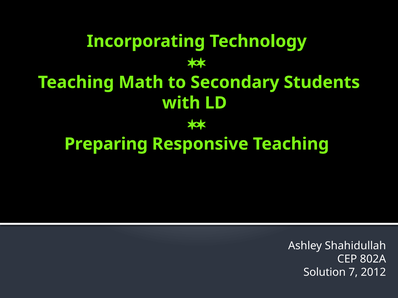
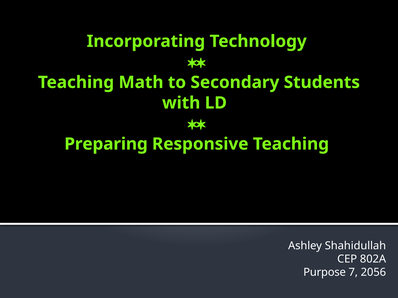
Solution: Solution -> Purpose (325, 273)
2012: 2012 -> 2056 (373, 273)
